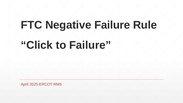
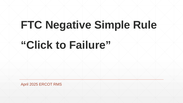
Negative Failure: Failure -> Simple (112, 25)
